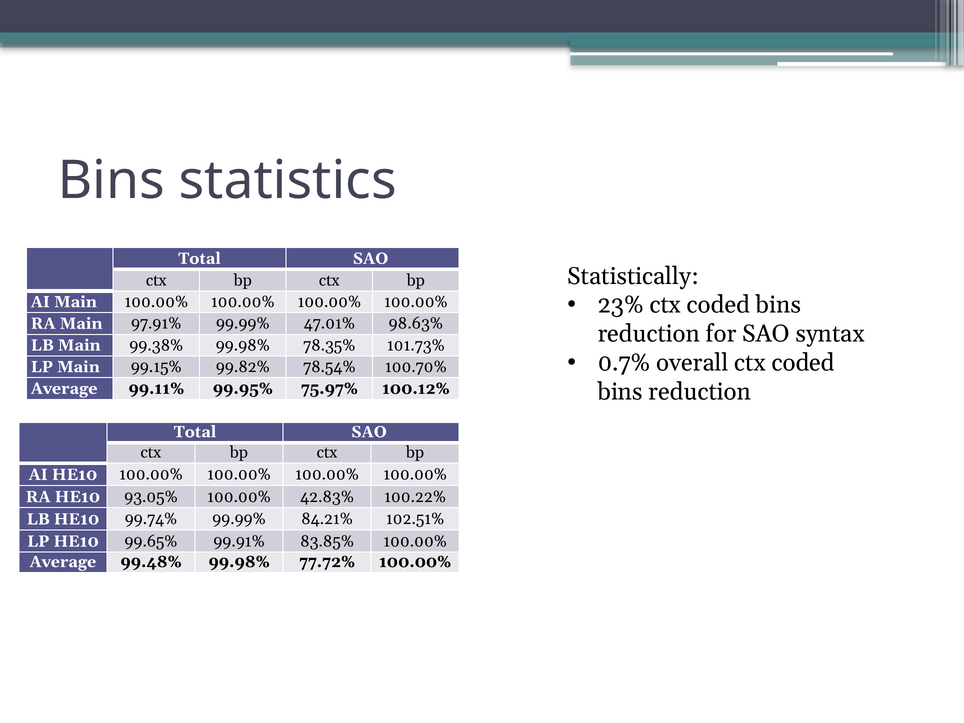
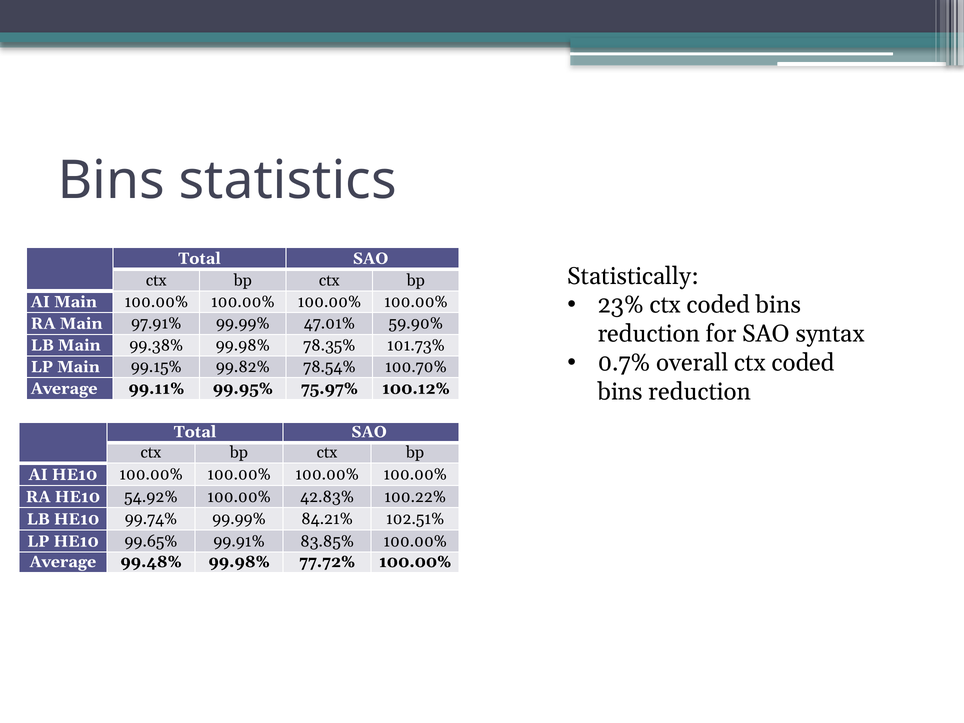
98.63%: 98.63% -> 59.90% (416, 324)
93.05%: 93.05% -> 54.92% (151, 497)
